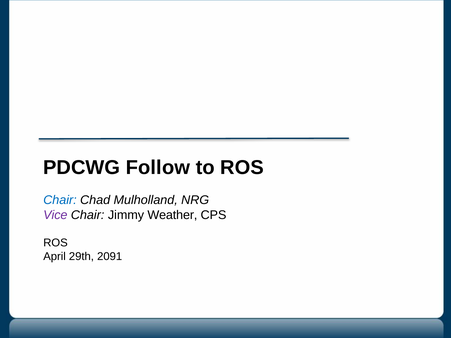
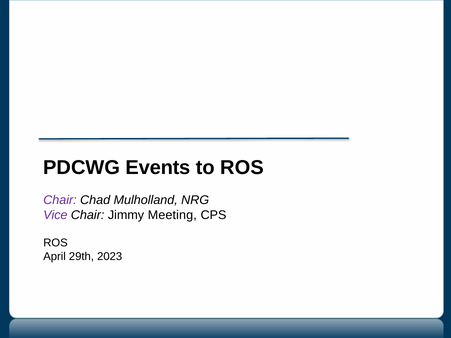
Follow: Follow -> Events (158, 168)
Chair colour: blue -> purple (60, 200)
Weather: Weather -> Meeting (172, 215)
2091: 2091 -> 2023 (110, 257)
